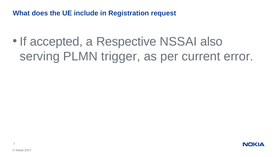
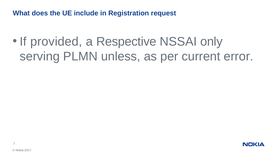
accepted: accepted -> provided (56, 42)
also: also -> only (211, 42)
trigger: trigger -> unless (121, 56)
